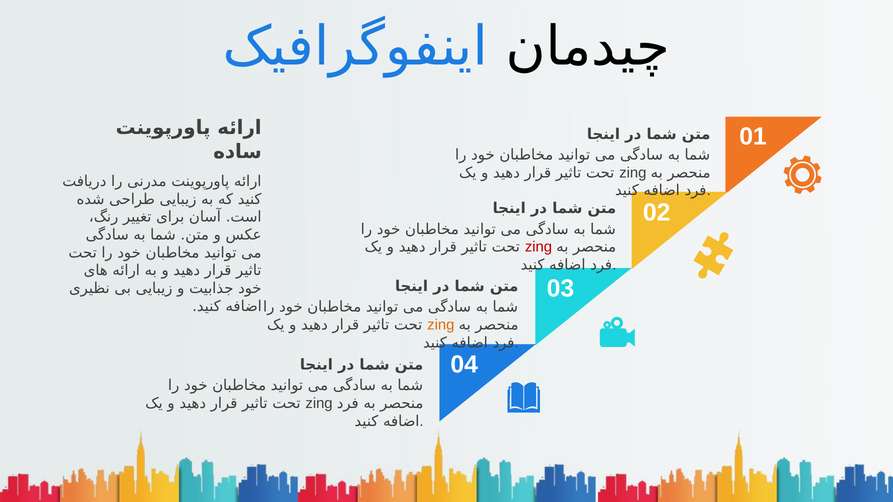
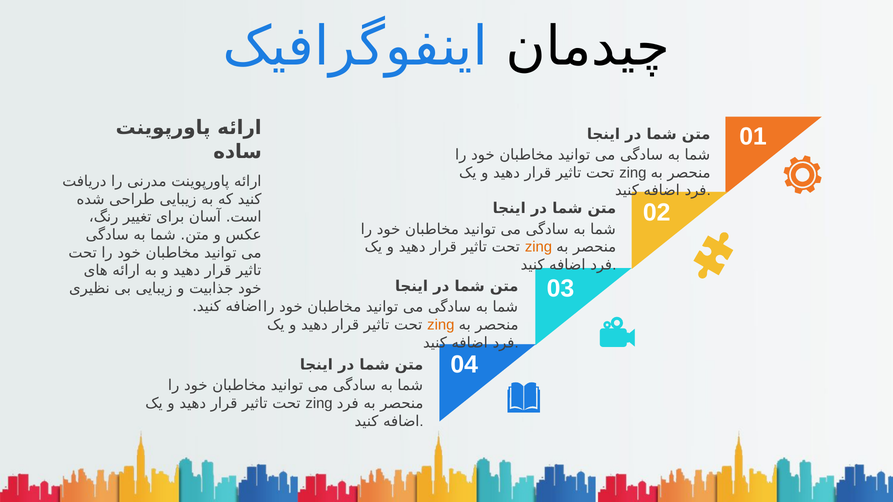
zing colour: red -> orange (538, 247)
